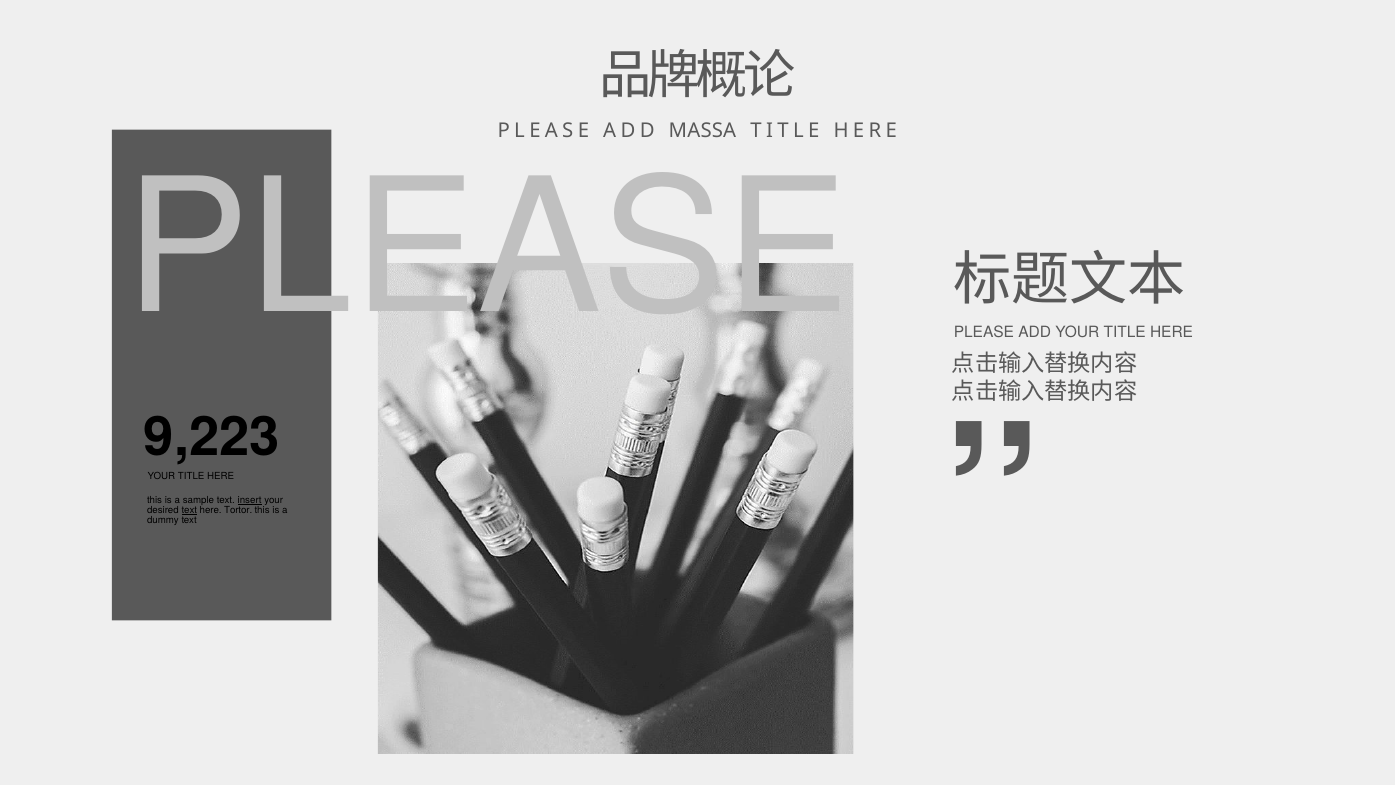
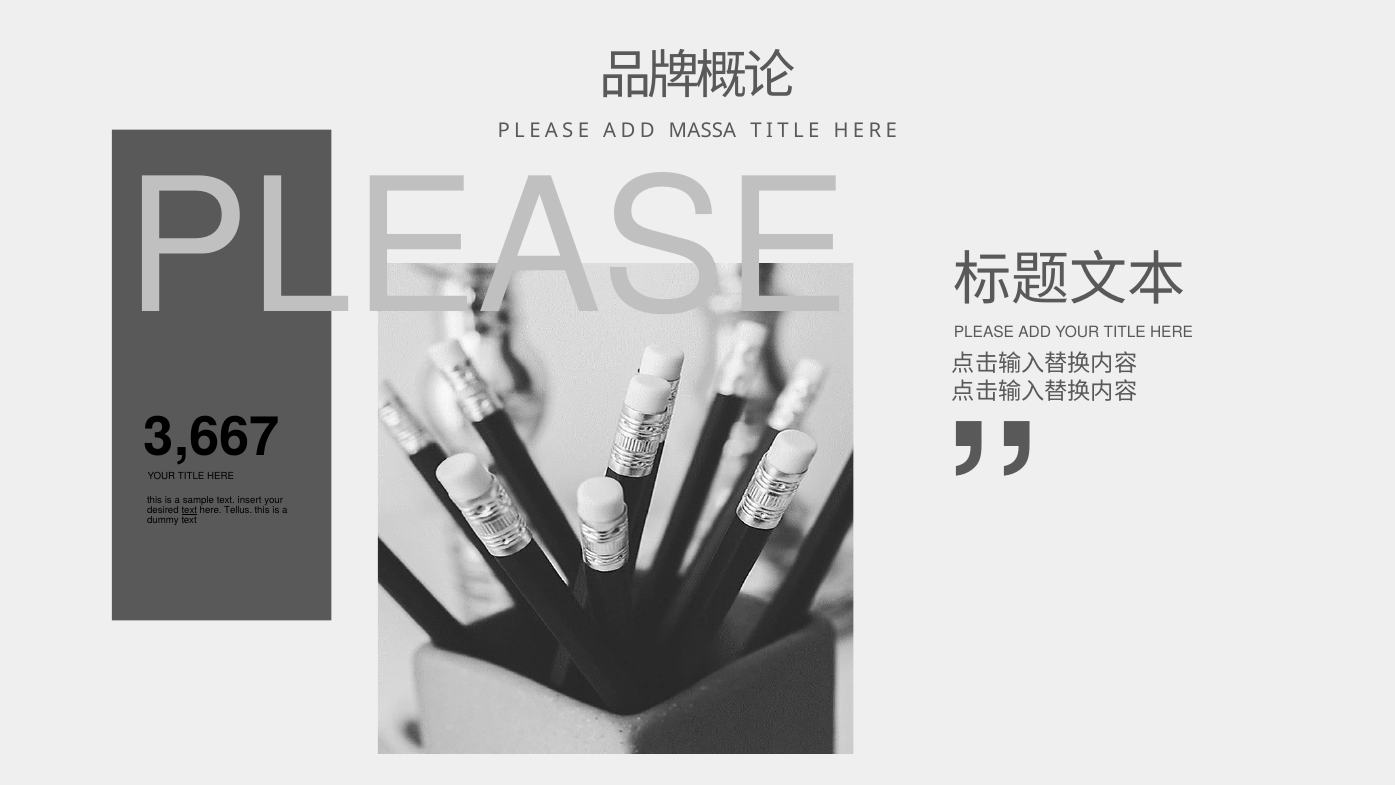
9,223: 9,223 -> 3,667 (212, 437)
insert underline: present -> none (250, 500)
Tortor: Tortor -> Tellus (238, 510)
